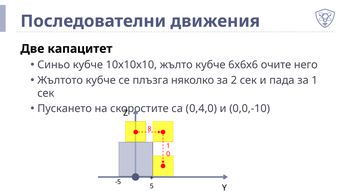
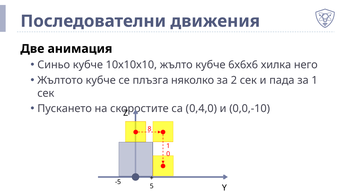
капацитет: капацитет -> анимация (80, 49)
очите: очите -> хилка (276, 65)
